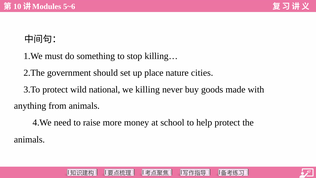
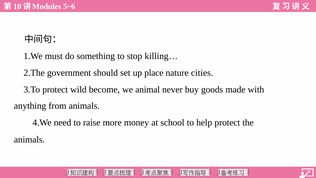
national: national -> become (104, 90)
killing: killing -> animal (148, 90)
